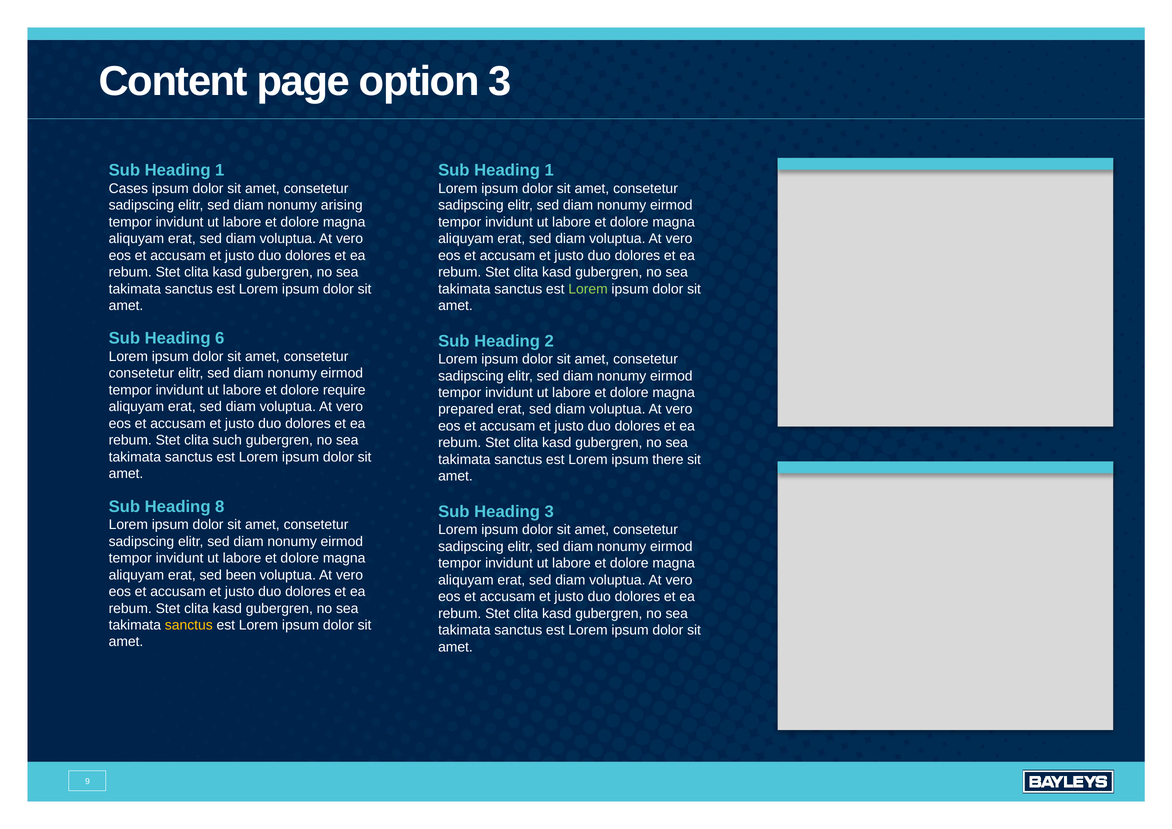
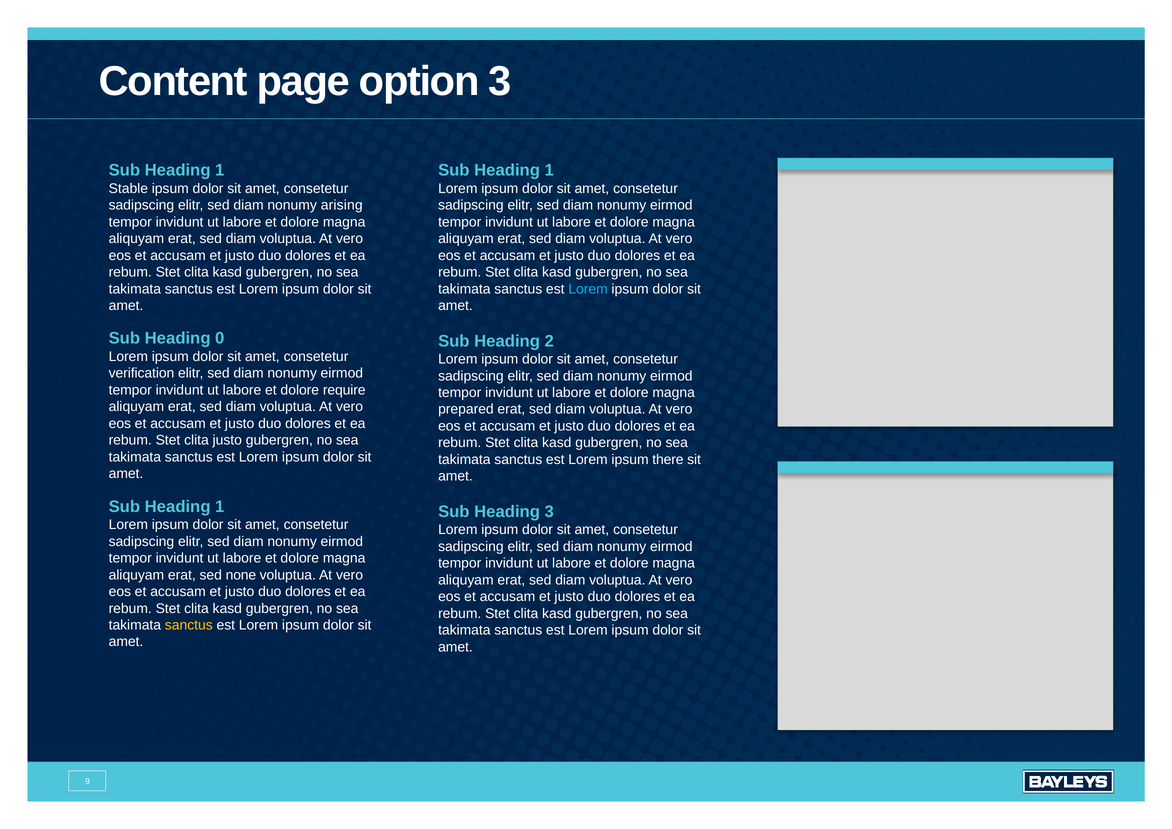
Cases: Cases -> Stable (128, 189)
Lorem colour: light green -> light blue (588, 289)
6: 6 -> 0 (220, 339)
consetetur: consetetur -> verification (141, 374)
clita such: such -> justo (227, 440)
8: 8 -> 1 (220, 507)
been: been -> none (241, 575)
